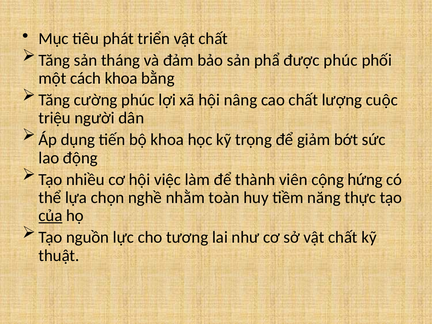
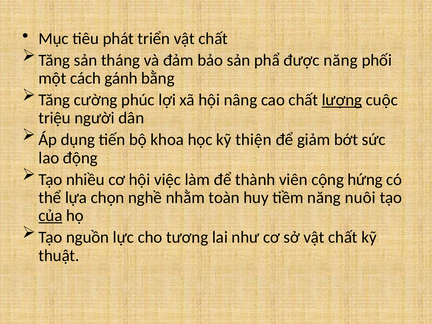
được phúc: phúc -> năng (341, 60)
cách khoa: khoa -> gánh (121, 78)
lượng underline: none -> present (342, 100)
trọng: trọng -> thiện (253, 140)
thực: thực -> nuôi (360, 198)
